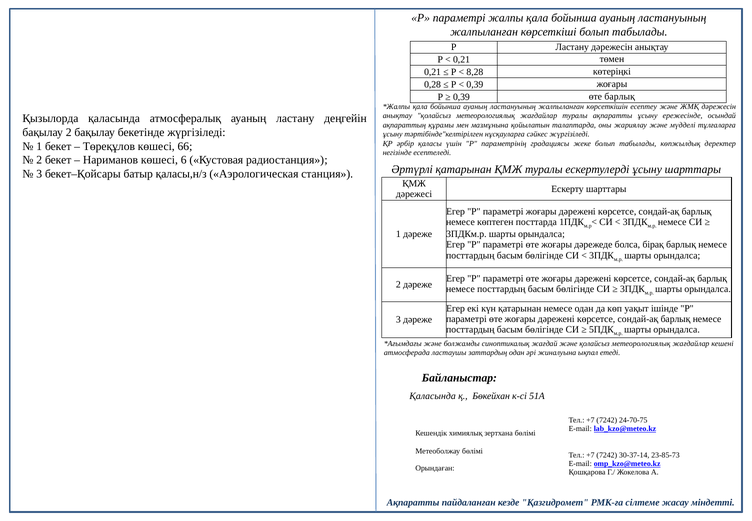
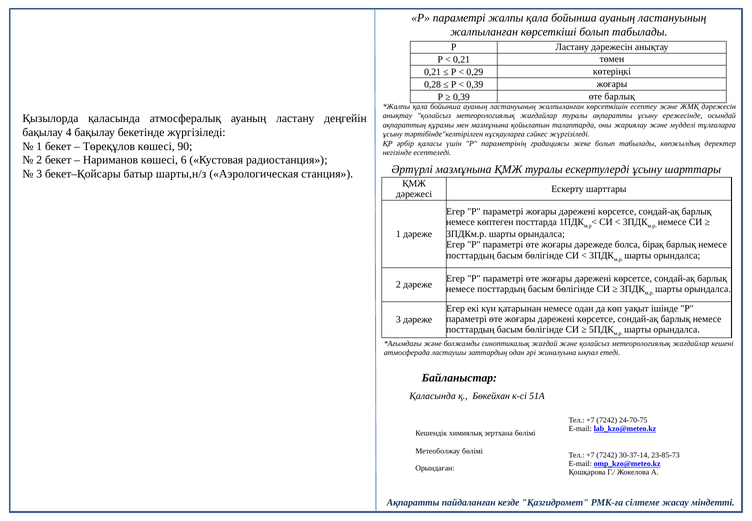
8,28: 8,28 -> 0,29 (475, 72)
бақылау 2: 2 -> 4 (69, 132)
66: 66 -> 90 (185, 146)
Әртүрлі қатарынан: қатарынан -> мазмұнына (464, 169)
қаласы,н/з: қаласы,н/з -> шарты,н/з (181, 174)
